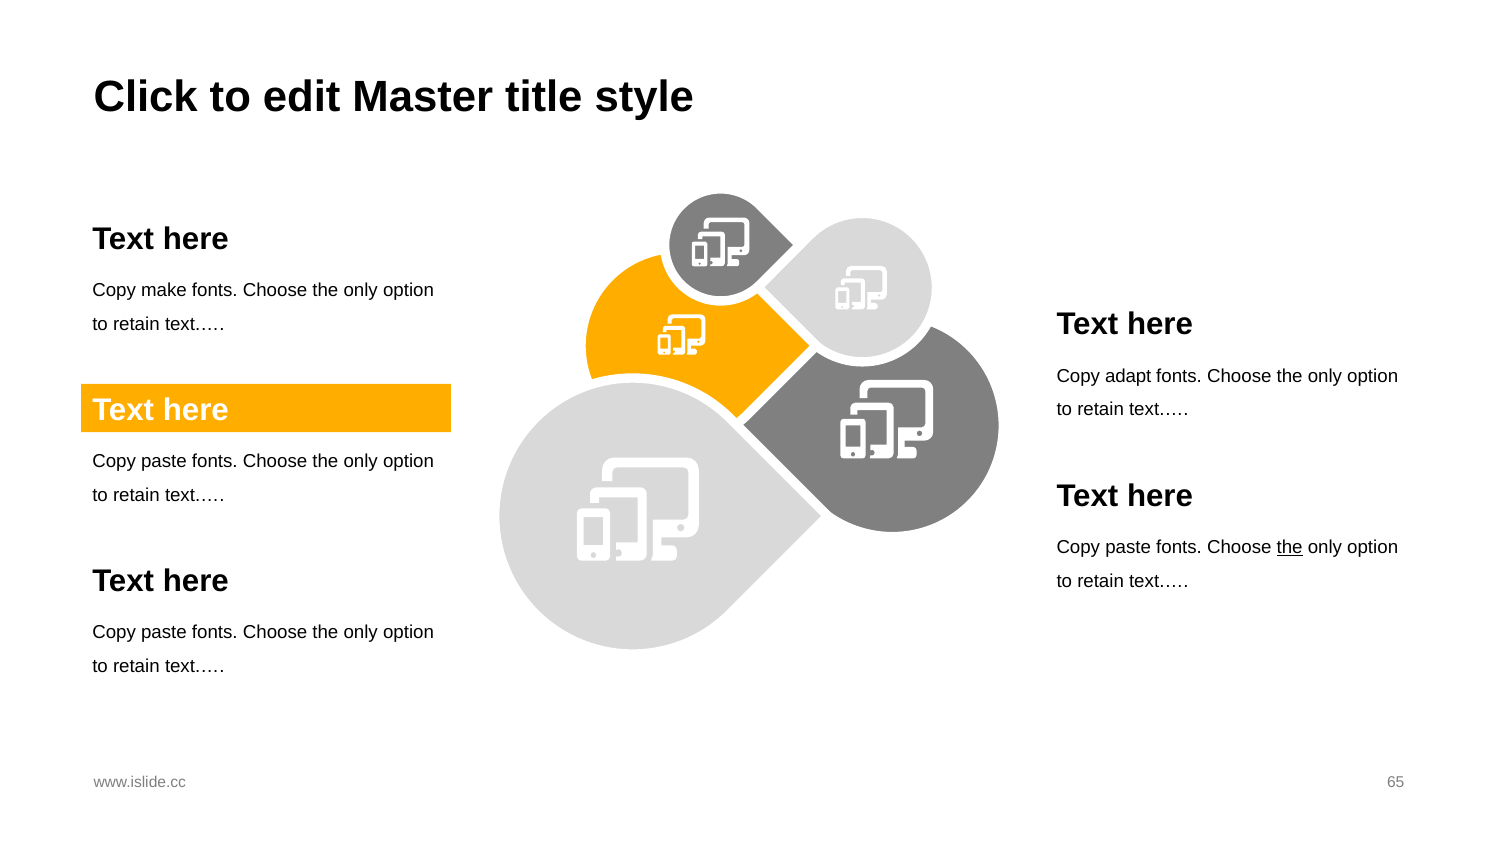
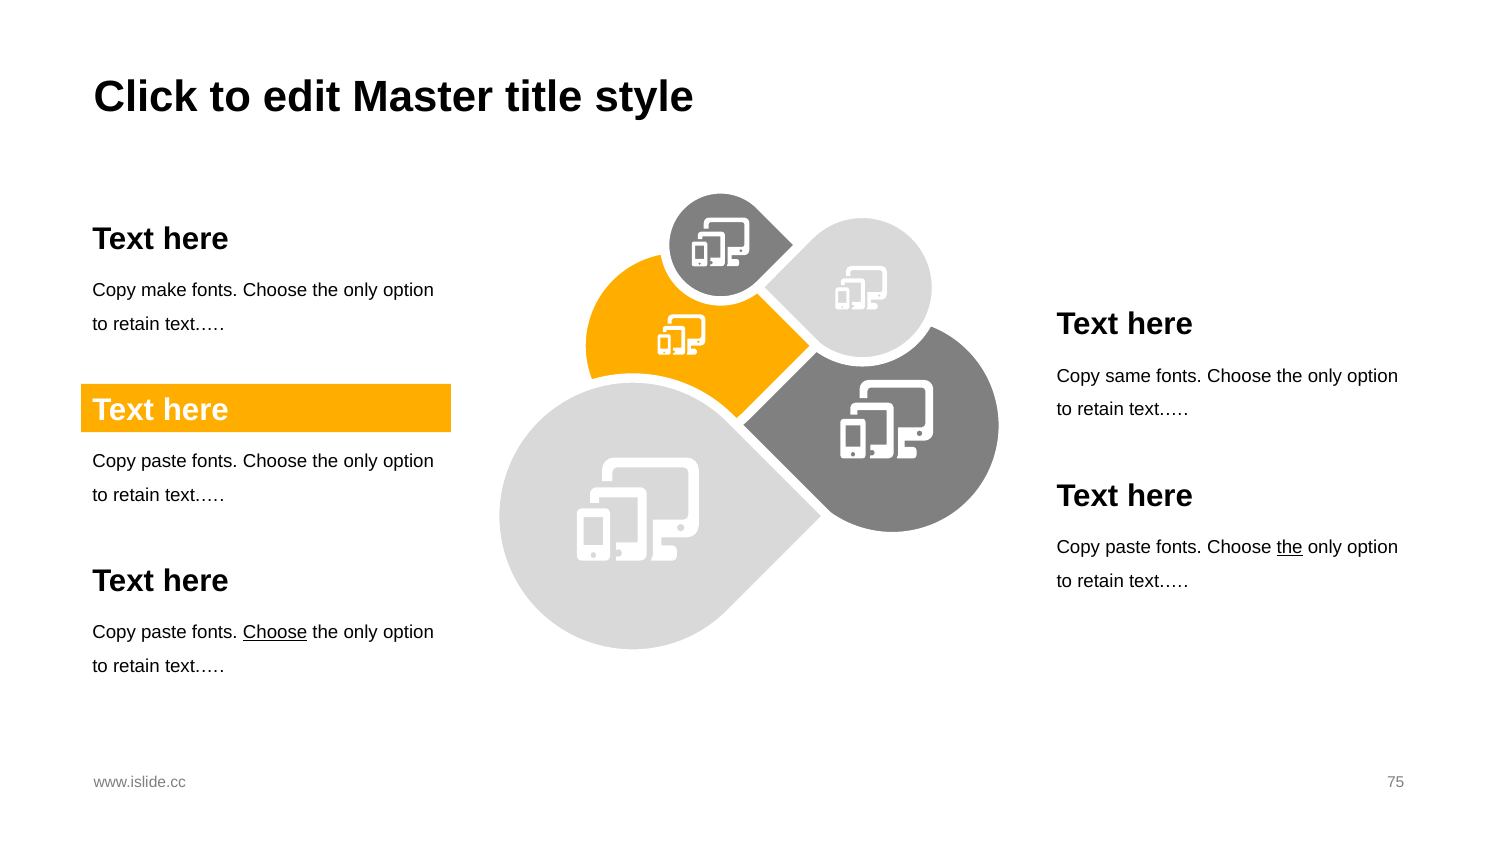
adapt: adapt -> same (1128, 376)
Choose underline: none -> present (275, 632)
65: 65 -> 75 (1396, 782)
